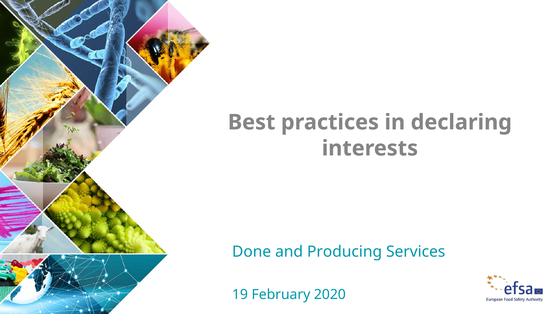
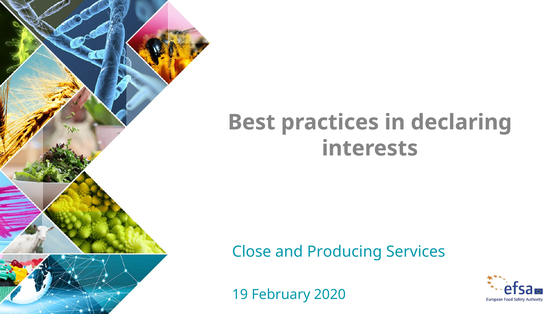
Done: Done -> Close (252, 252)
